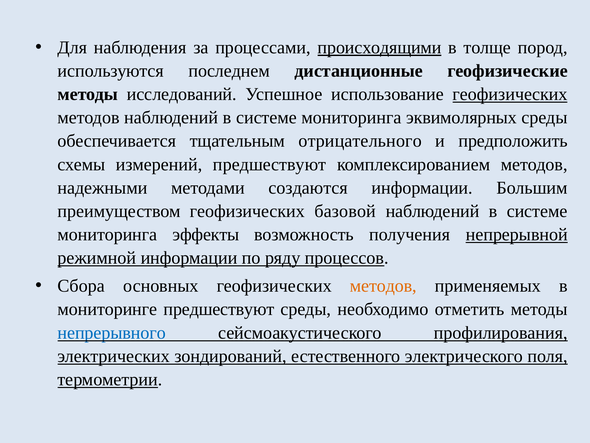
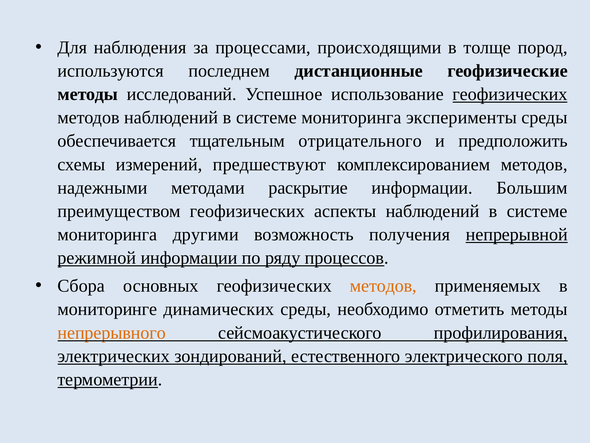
происходящими underline: present -> none (380, 47)
эквимолярных: эквимолярных -> эксперименты (461, 118)
создаются: создаются -> раскрытие (308, 188)
базовой: базовой -> аспекты (345, 211)
эффекты: эффекты -> другими (206, 234)
мониторинге предшествуют: предшествуют -> динамических (219, 309)
непрерывного colour: blue -> orange (112, 332)
